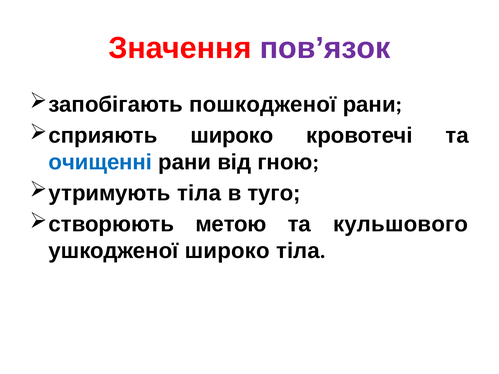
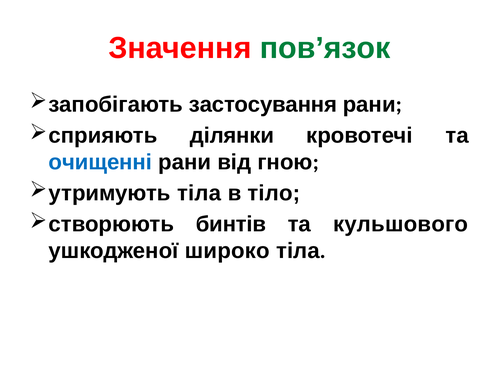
пов’язок colour: purple -> green (325, 48)
пошкодженої: пошкодженої -> застосування (263, 105)
широко: широко -> ділянки (232, 136)
туго: туго -> тіло (274, 193)
метою: метою -> бинтів (231, 224)
